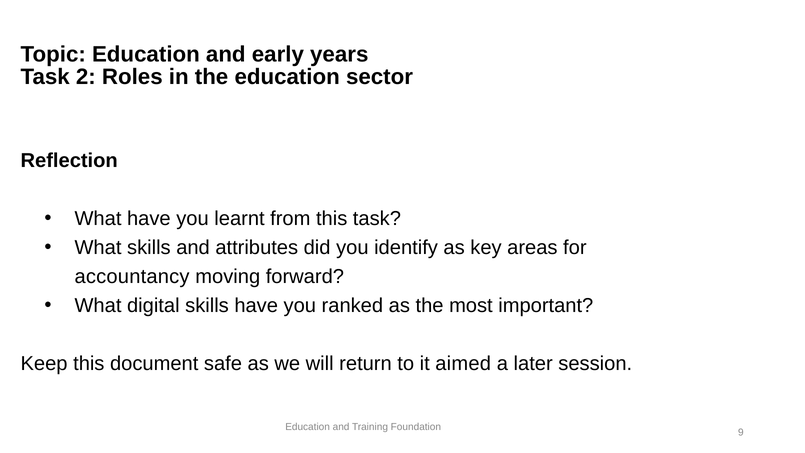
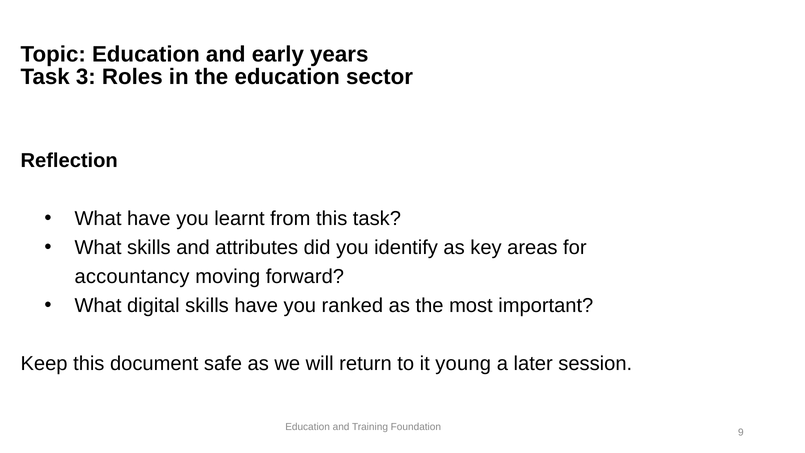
2: 2 -> 3 (86, 77)
aimed: aimed -> young (463, 363)
